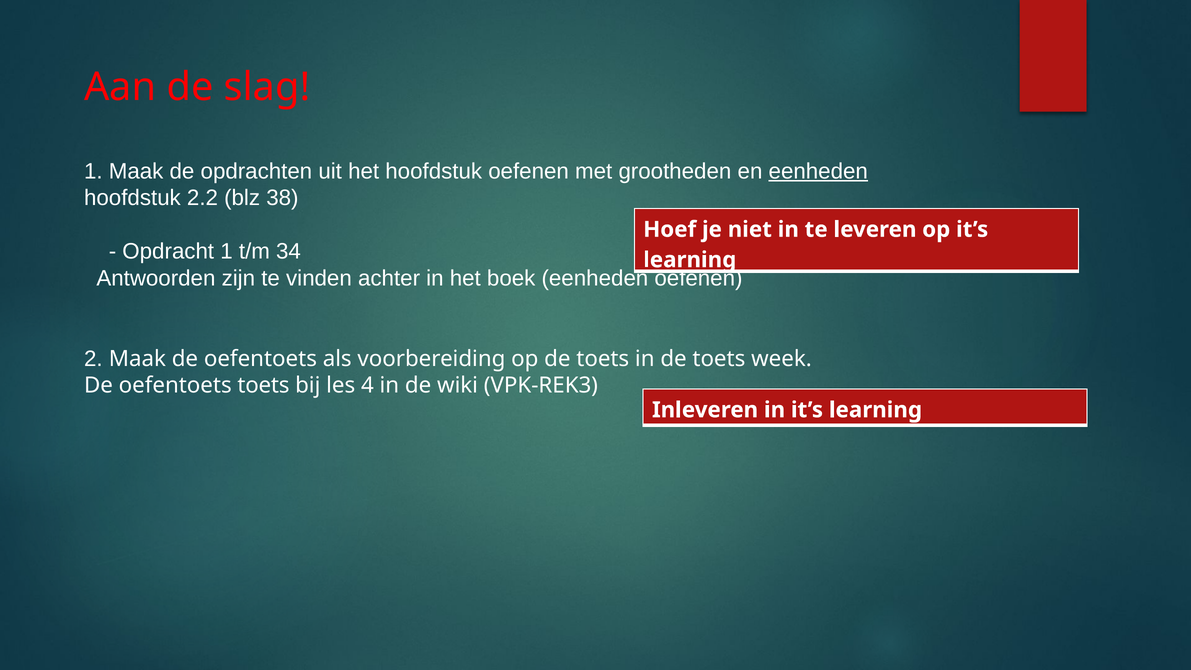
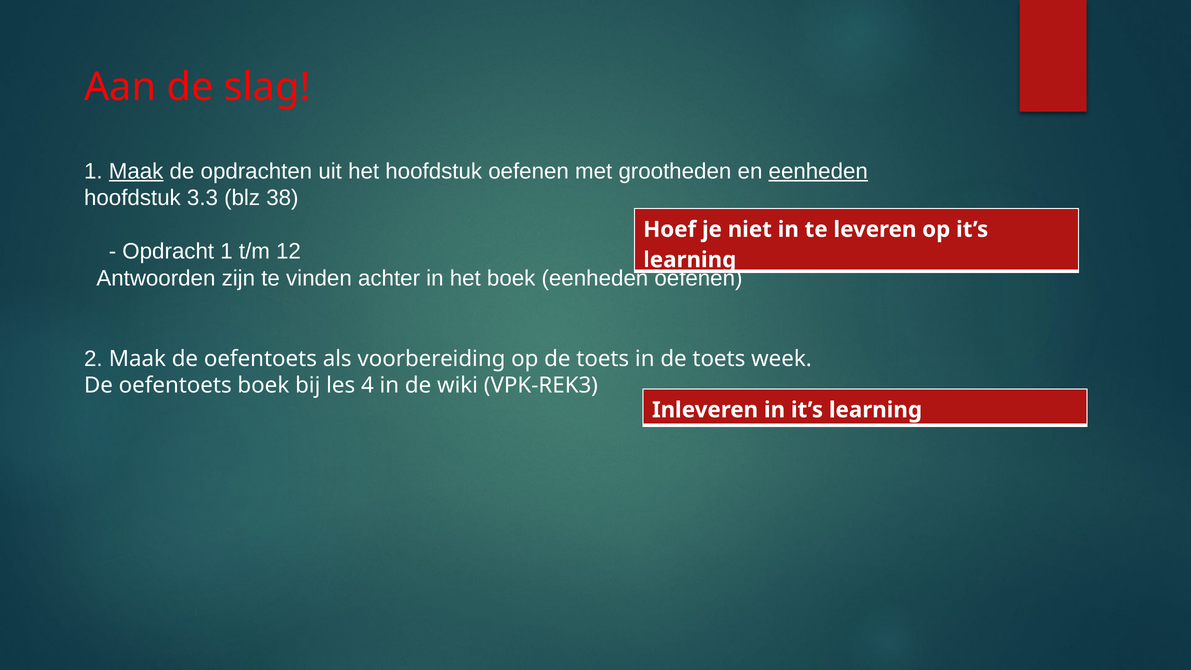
Maak underline: none -> present (136, 171)
2.2: 2.2 -> 3.3 (202, 198)
34: 34 -> 12 (288, 252)
oefentoets toets: toets -> boek (263, 386)
